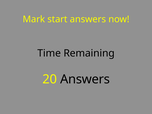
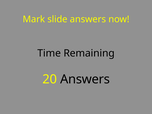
start: start -> slide (57, 19)
